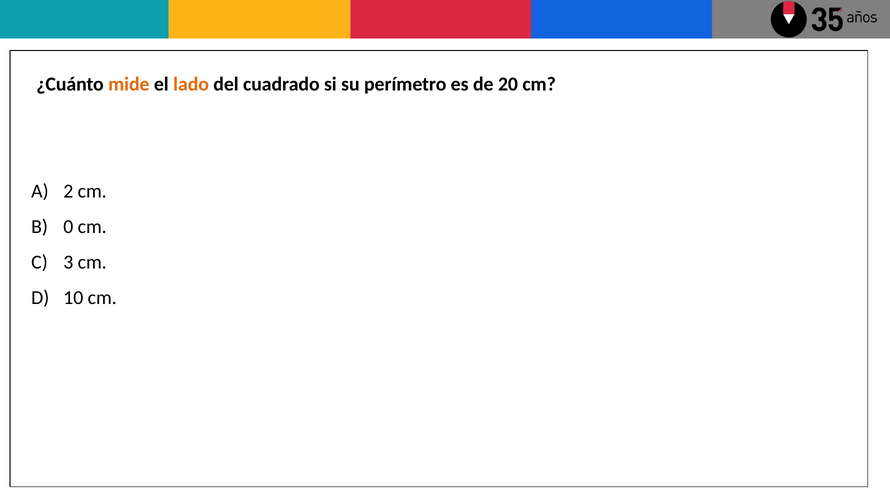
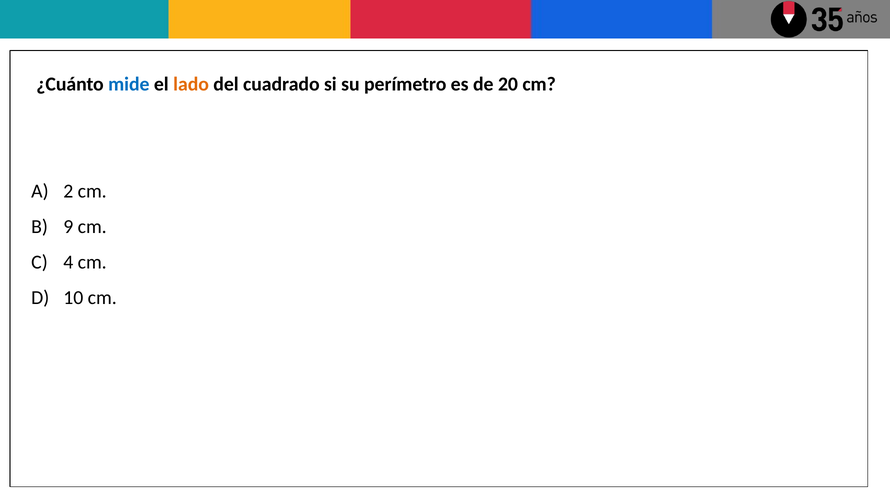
mide colour: orange -> blue (129, 84)
0: 0 -> 9 (68, 227)
3: 3 -> 4 (68, 262)
